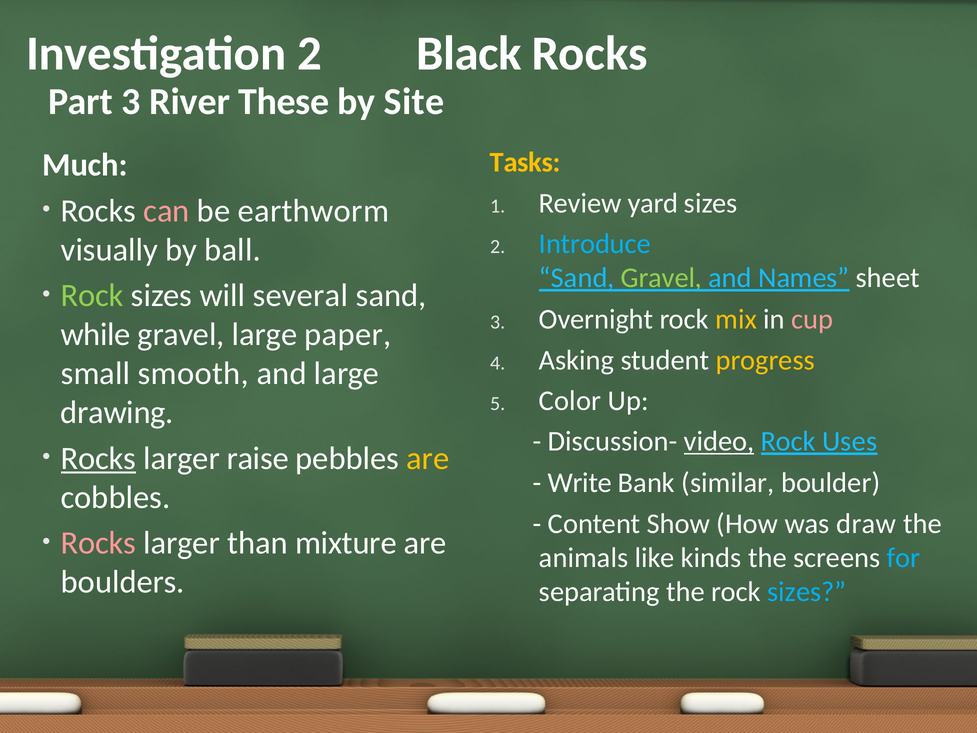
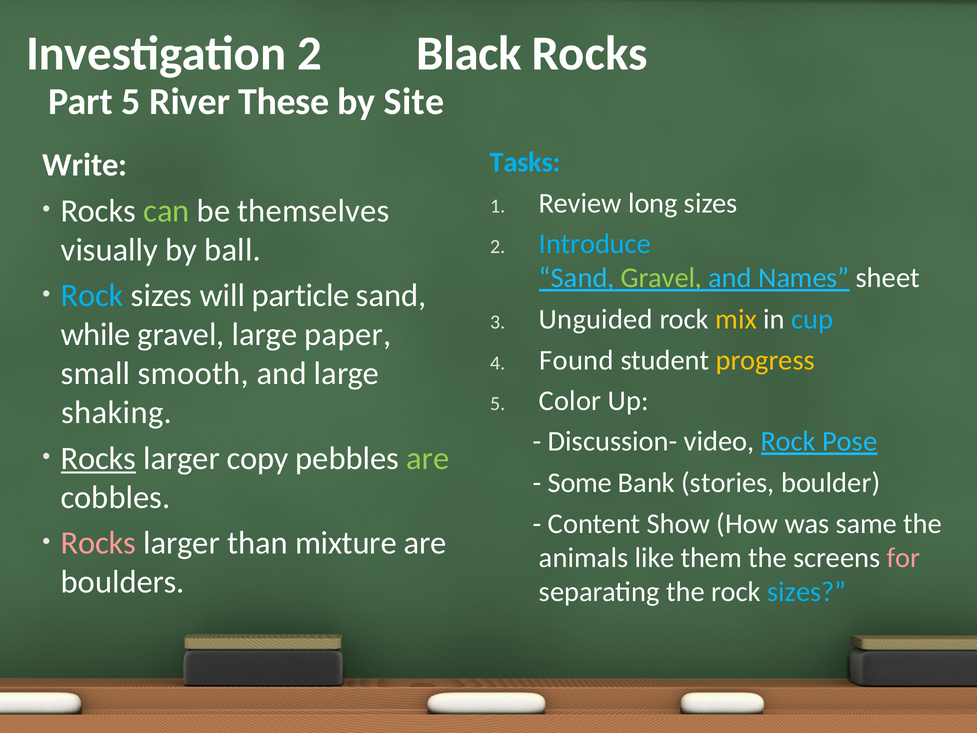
Part 3: 3 -> 5 (131, 102)
Tasks colour: yellow -> light blue (525, 162)
Much: Much -> Write (85, 165)
yard: yard -> long (653, 203)
can colour: pink -> light green (166, 211)
earthworm: earthworm -> themselves (313, 211)
Rock colour: light green -> light blue (92, 295)
several: several -> particle (301, 295)
Overnight: Overnight -> Unguided (596, 319)
cup colour: pink -> light blue (812, 319)
Asking: Asking -> Found (576, 360)
drawing: drawing -> shaking (117, 413)
video underline: present -> none (719, 441)
Uses: Uses -> Pose (850, 441)
raise: raise -> copy (258, 458)
are colour: yellow -> light green (428, 458)
Write: Write -> Some (580, 483)
similar: similar -> stories (728, 483)
draw: draw -> same (866, 523)
kinds: kinds -> them (711, 558)
for colour: light blue -> pink (903, 558)
